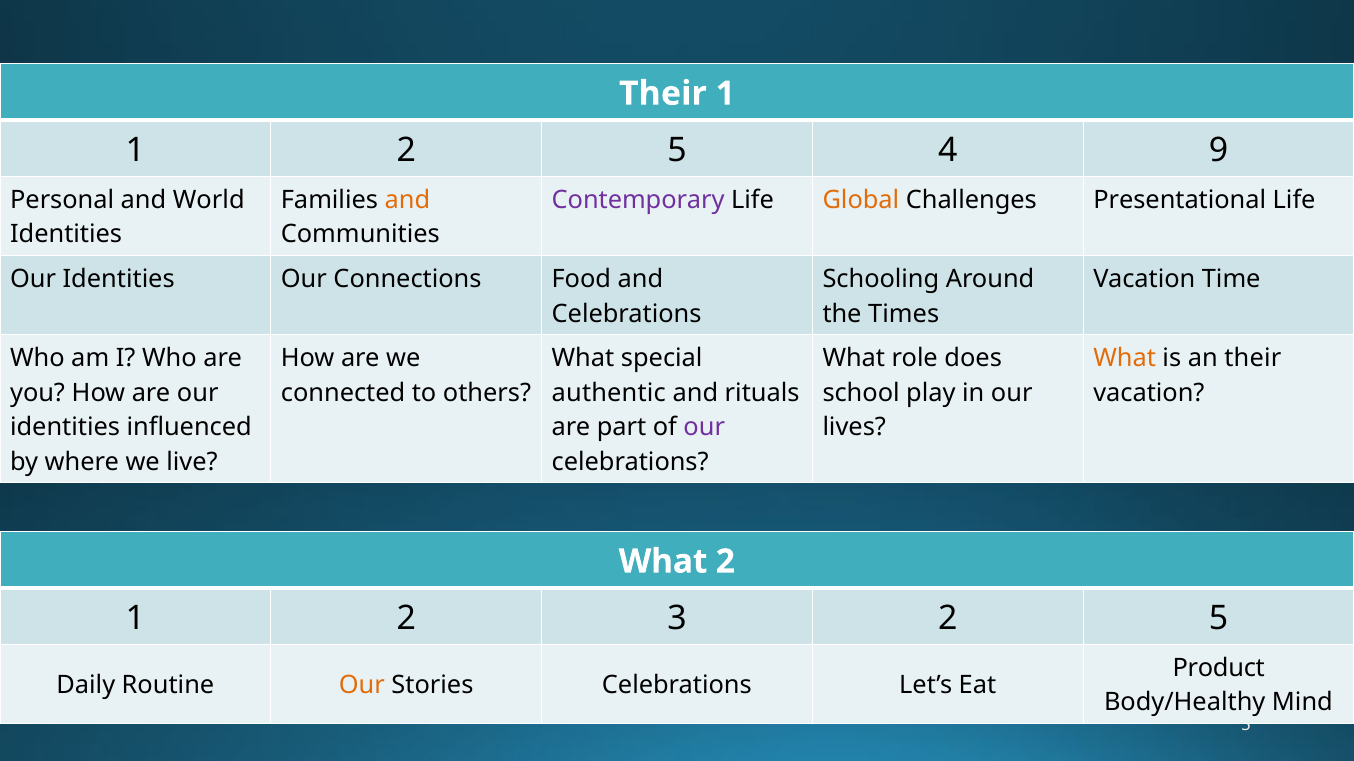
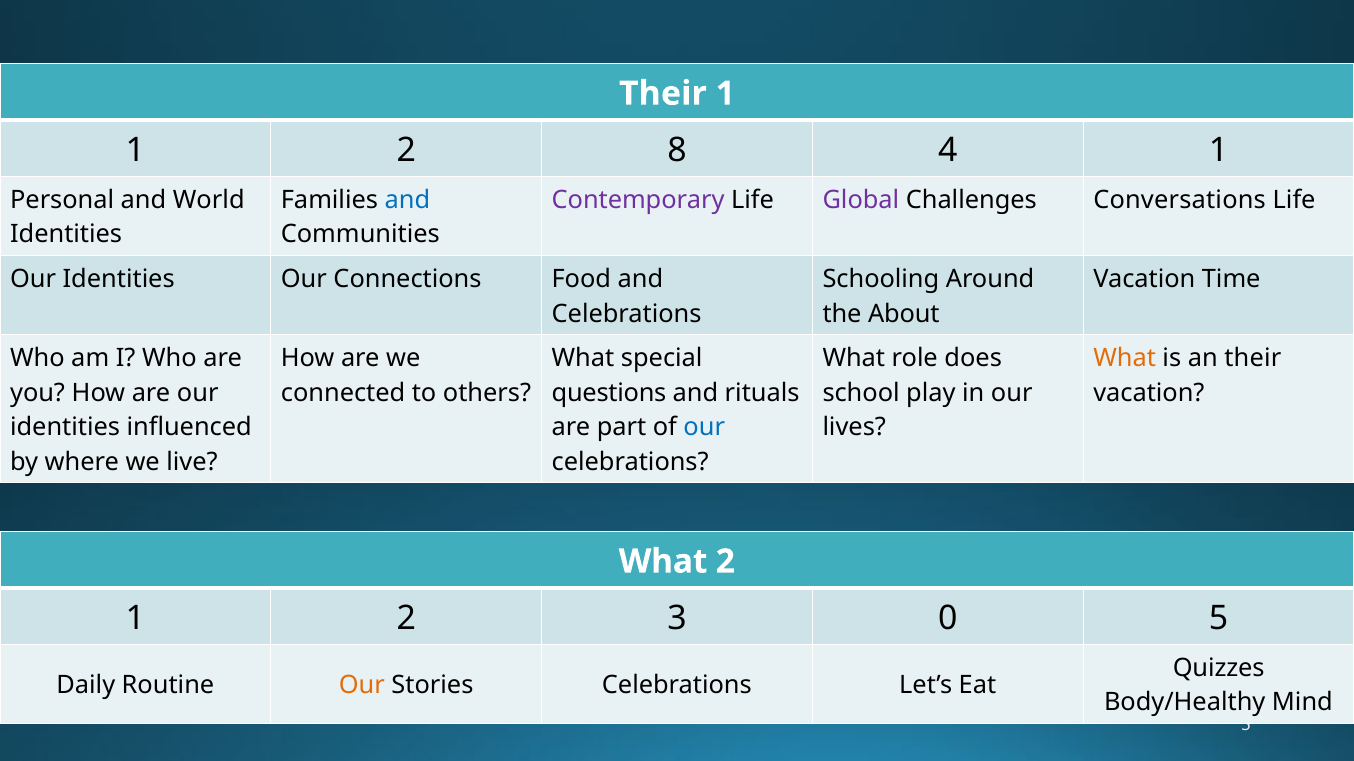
1 2 5: 5 -> 8 (677, 150)
4 9: 9 -> 1 (1219, 150)
and colour: orange -> blue (407, 200)
Global colour: orange -> purple (861, 200)
Presentational: Presentational -> Conversations (1180, 200)
Times: Times -> About (904, 314)
authentic: authentic -> questions (609, 393)
our colour: purple -> blue (704, 428)
3 2: 2 -> 0 (948, 618)
Product: Product -> Quizzes (1219, 668)
